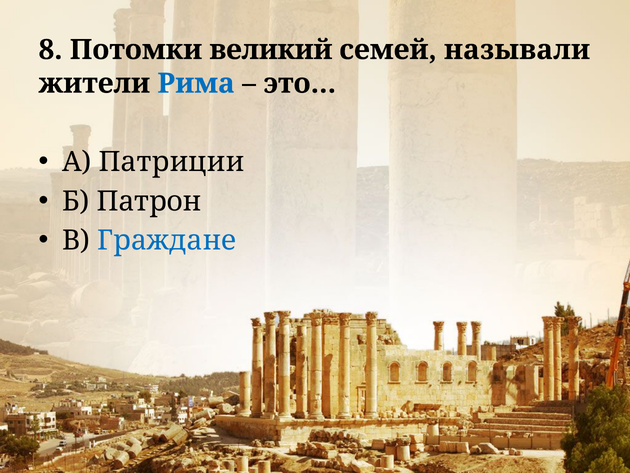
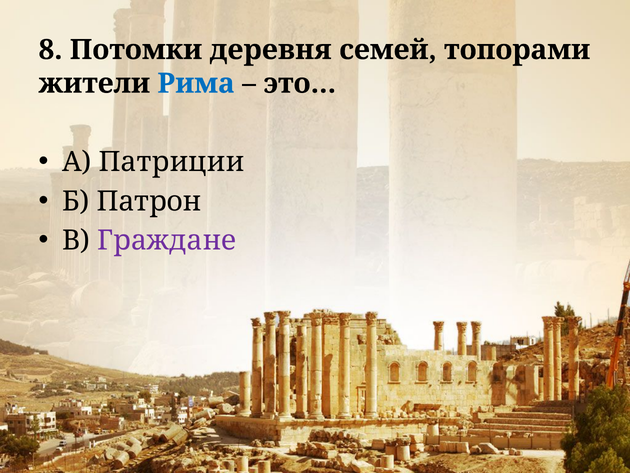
великий: великий -> деревня (271, 50)
называли: называли -> топорами (517, 50)
Граждане colour: blue -> purple (167, 240)
